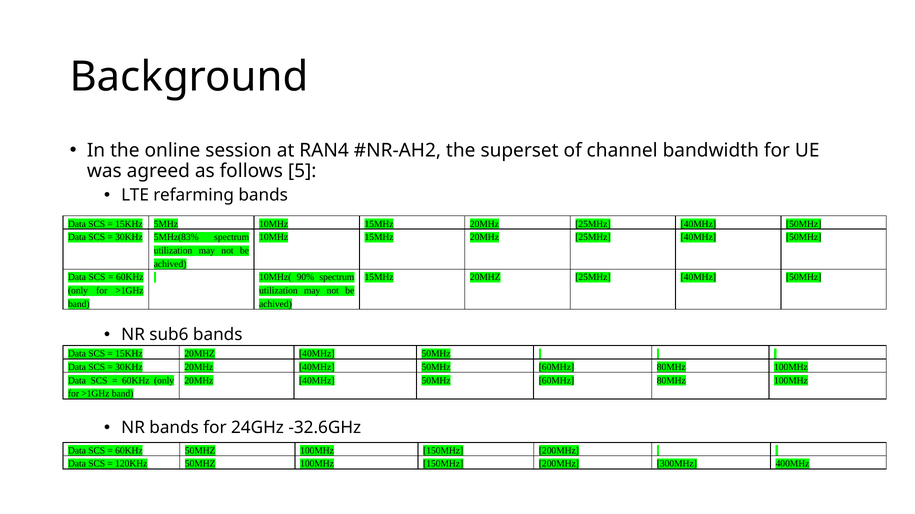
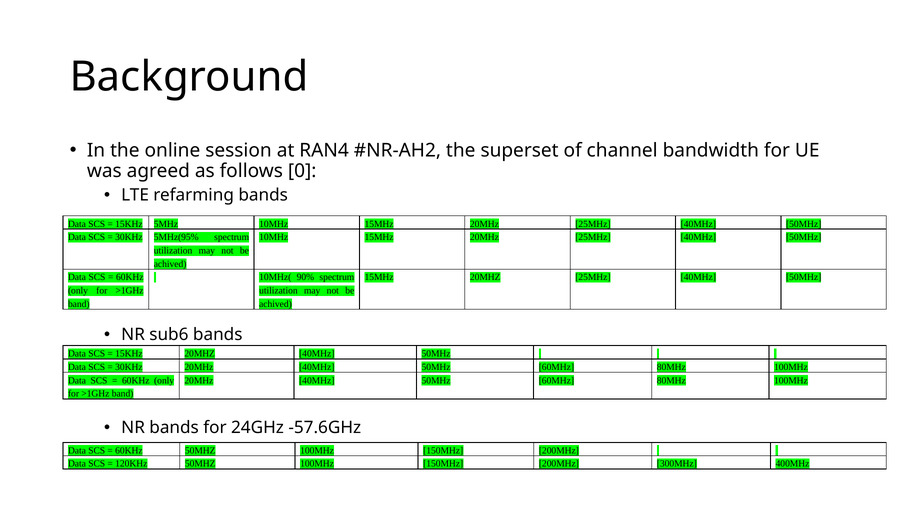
5: 5 -> 0 (302, 171)
5MHz(83%: 5MHz(83% -> 5MHz(95% (176, 238)
-32.6GHz: -32.6GHz -> -57.6GHz (325, 428)
